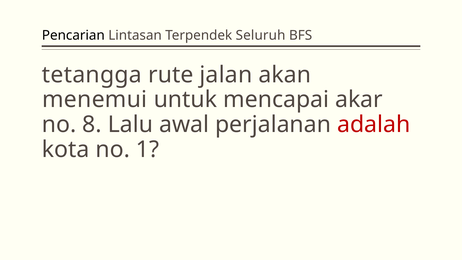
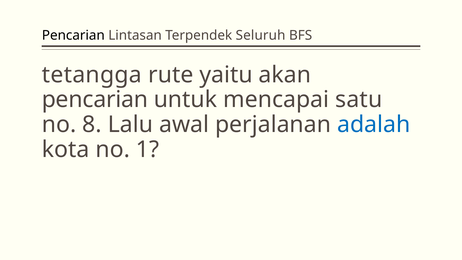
jalan: jalan -> yaitu (226, 75)
menemui: menemui -> pencarian (95, 100)
akar: akar -> satu (359, 100)
adalah colour: red -> blue (374, 125)
